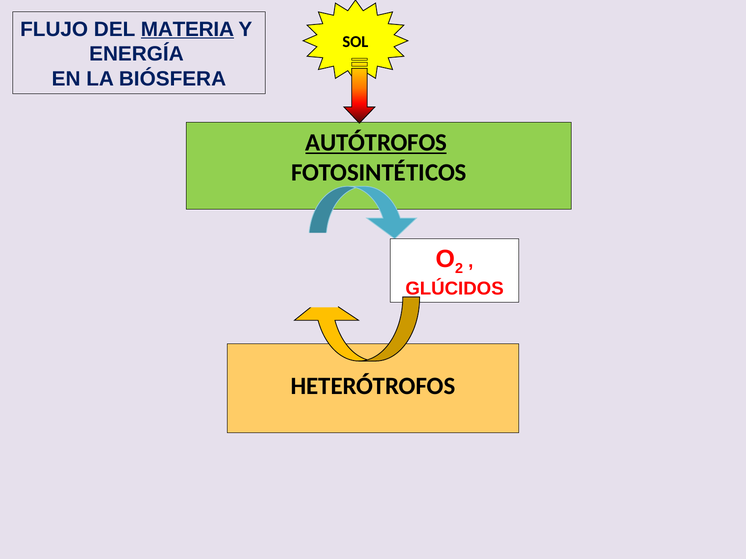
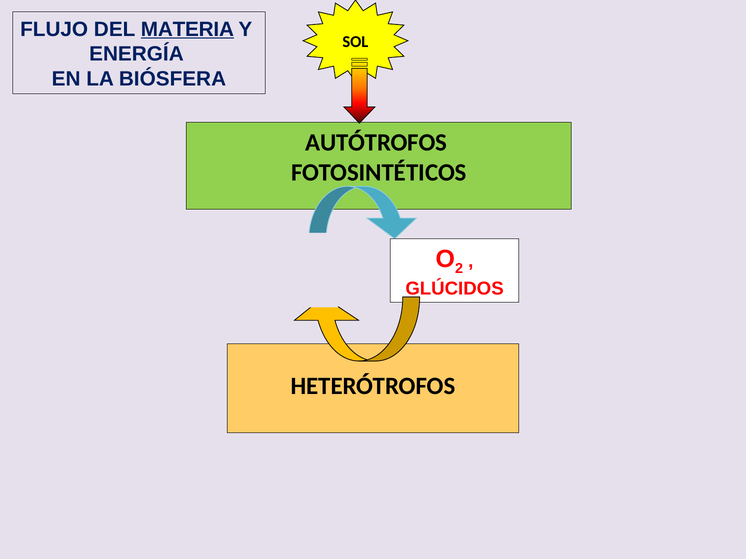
AUTÓTROFOS underline: present -> none (376, 143)
